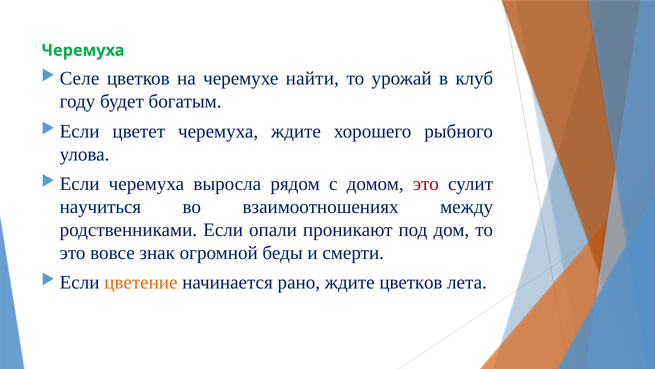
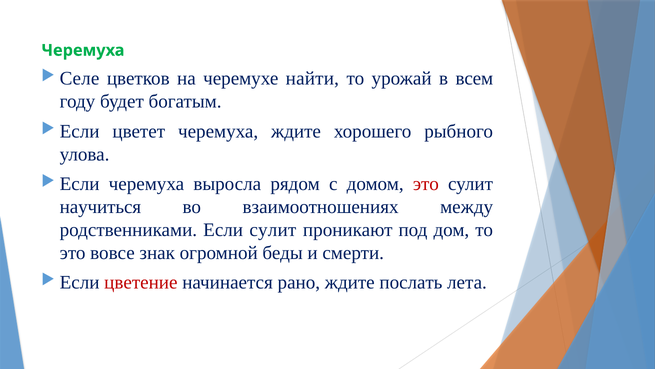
клуб: клуб -> всем (474, 79)
Если опали: опали -> сулит (273, 229)
цветение colour: orange -> red (141, 282)
ждите цветков: цветков -> послать (411, 282)
